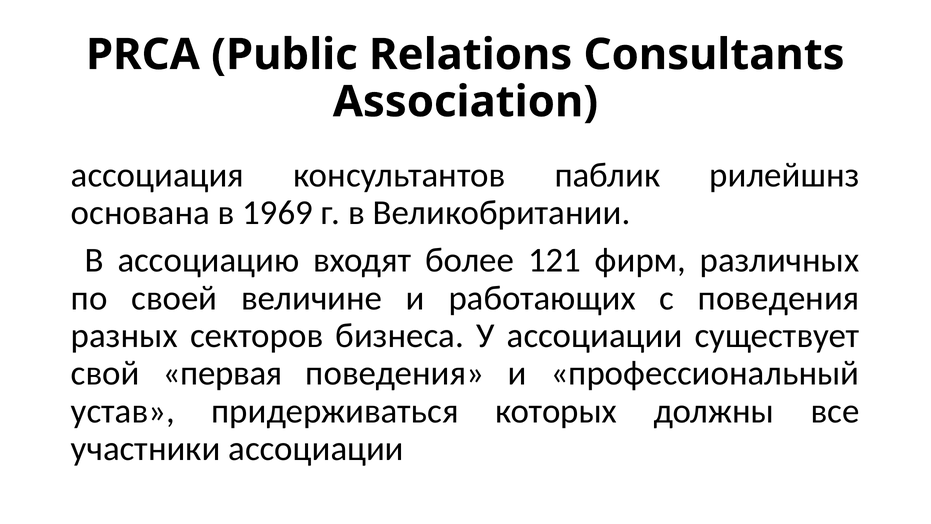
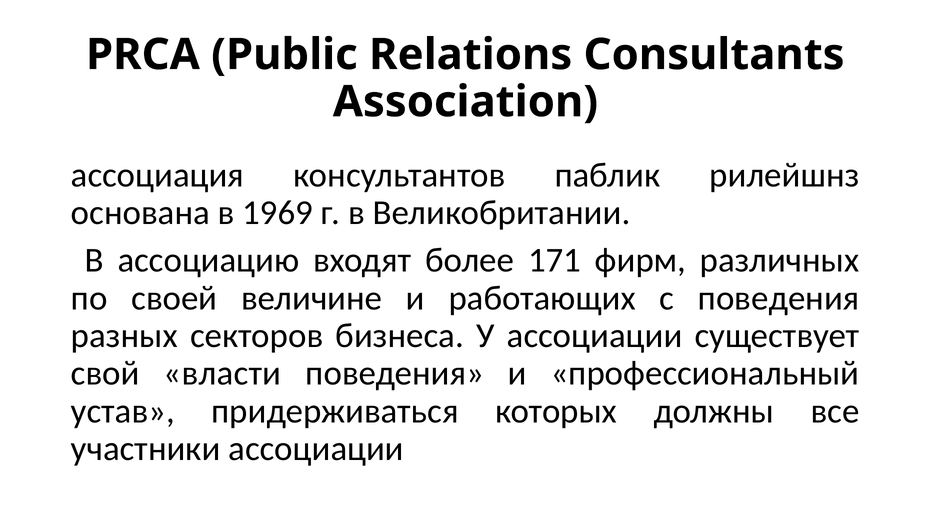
121: 121 -> 171 (555, 260)
первая: первая -> власти (222, 373)
